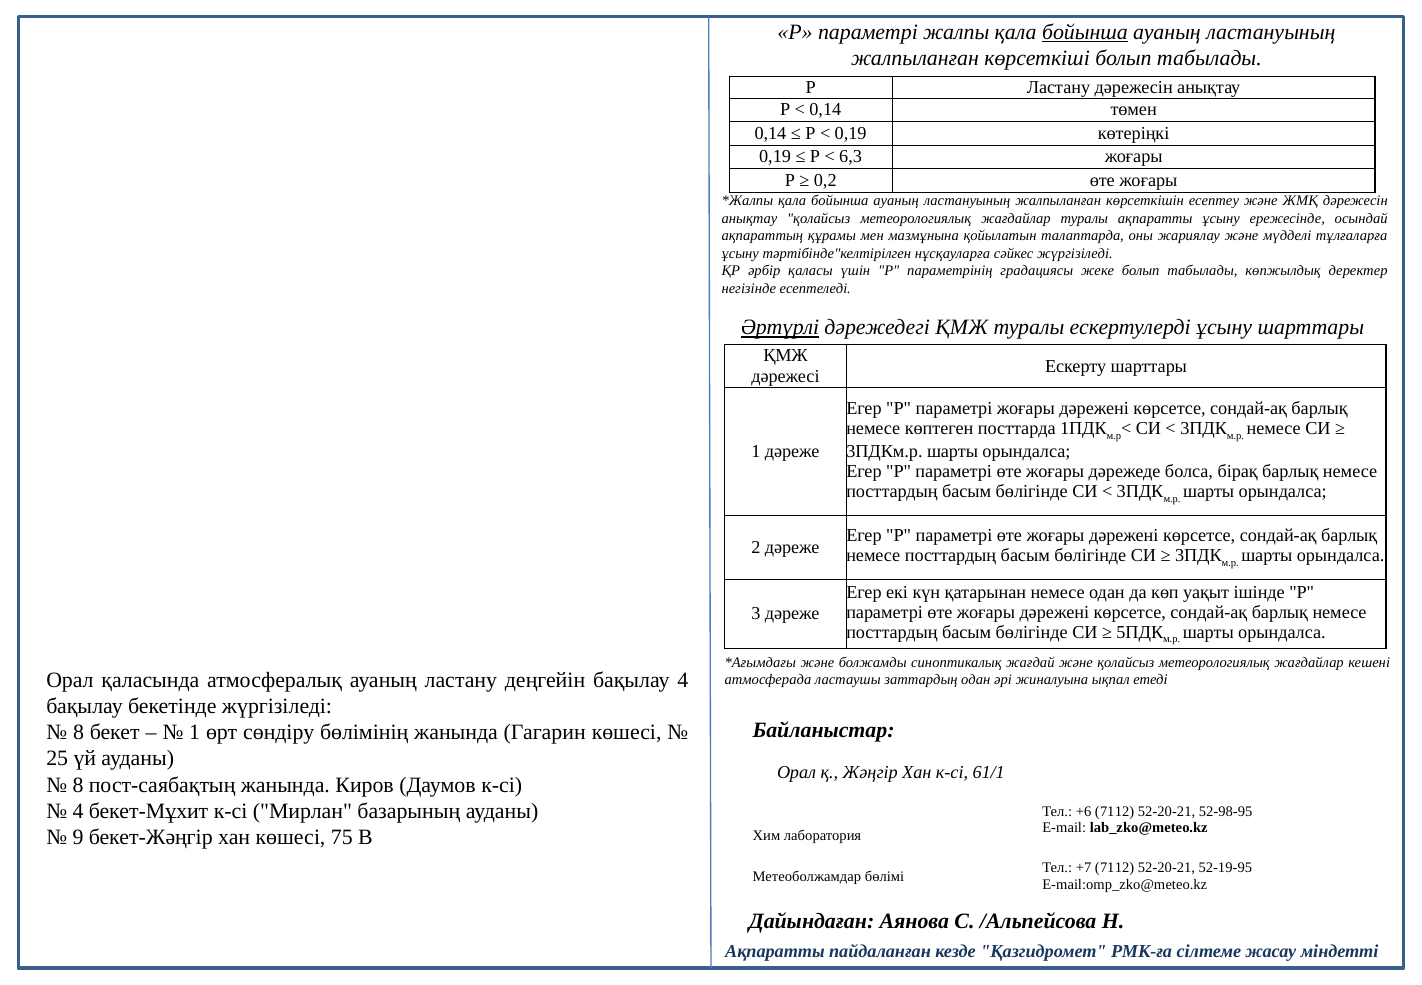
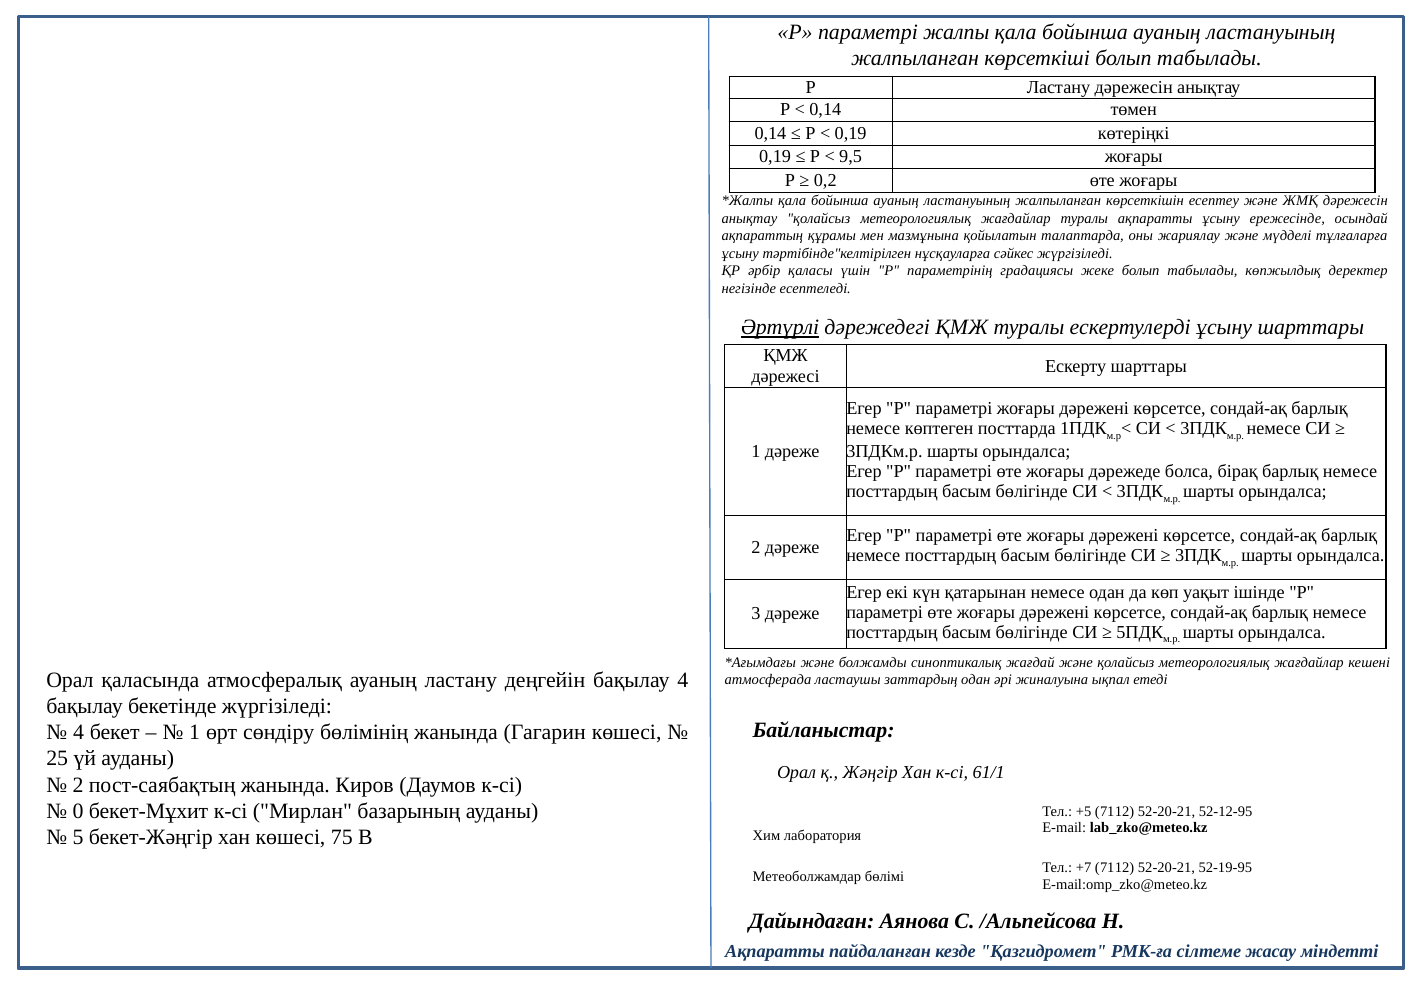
бойынша underline: present -> none (1085, 32)
6,3: 6,3 -> 9,5 (851, 156)
8: 8 -> 4 (78, 732)
8: 8 -> 2 (78, 785)
4: 4 -> 0 (78, 811)
+6: +6 -> +5 (1084, 811)
52-98-95: 52-98-95 -> 52-12-95 (1226, 811)
9: 9 -> 5 (78, 837)
